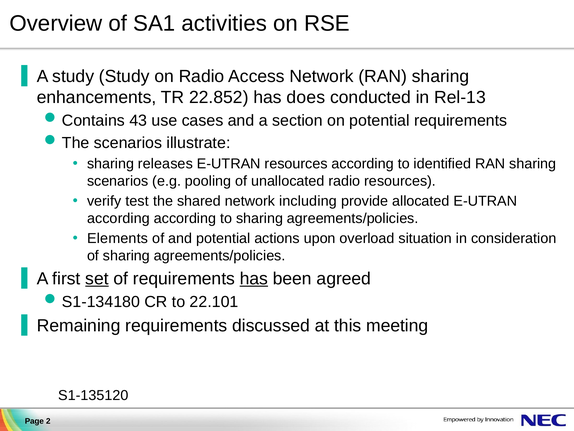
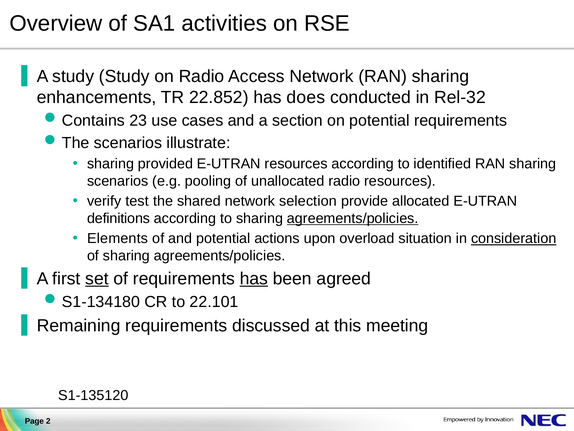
Rel-13: Rel-13 -> Rel-32 (460, 97)
43: 43 -> 23 (138, 120)
releases: releases -> provided (165, 164)
including: including -> selection (308, 201)
according: according -> definitions (119, 218)
agreements/policies underline: none -> present (353, 218)
consideration underline: none -> present (514, 238)
